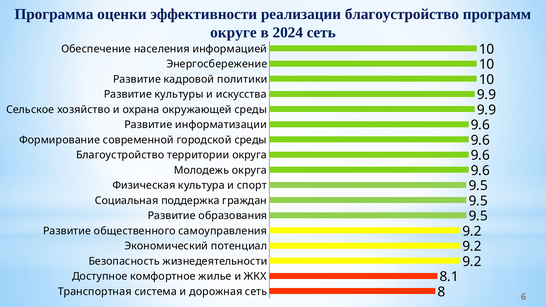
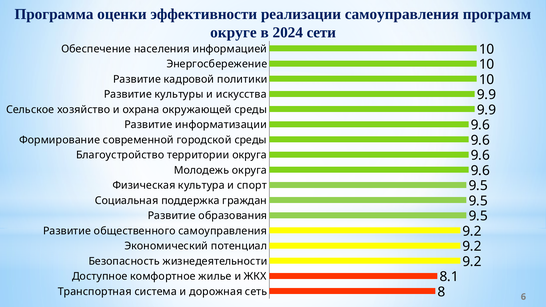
реализации благоустройство: благоустройство -> самоуправления (402, 14)
2024 сеть: сеть -> сети (321, 32)
